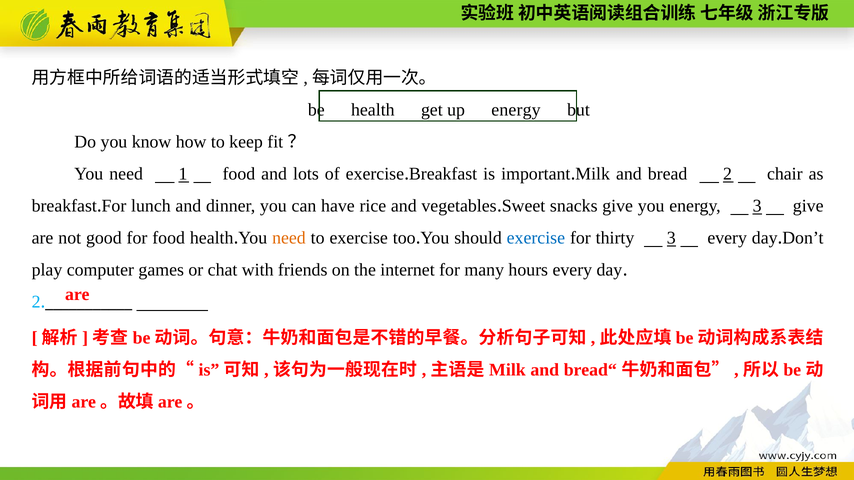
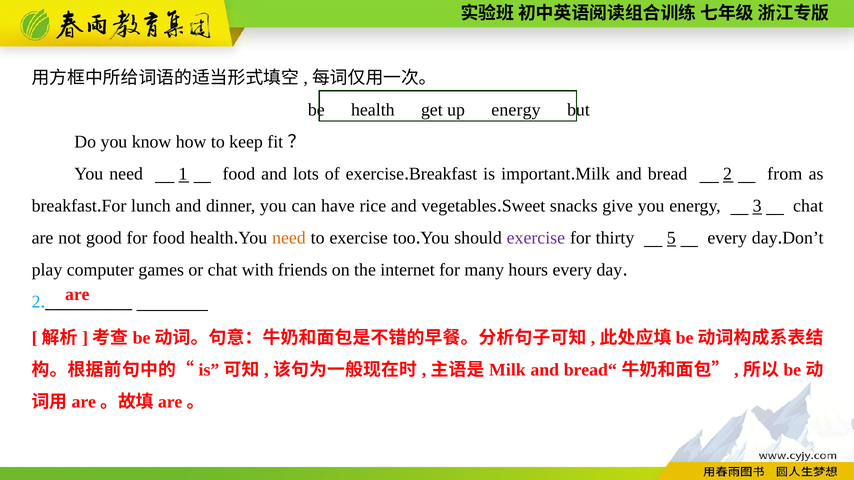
chair: chair -> from (785, 174)
3 give: give -> chat (808, 206)
exercise colour: blue -> purple (536, 238)
thirty 3: 3 -> 5 (671, 238)
